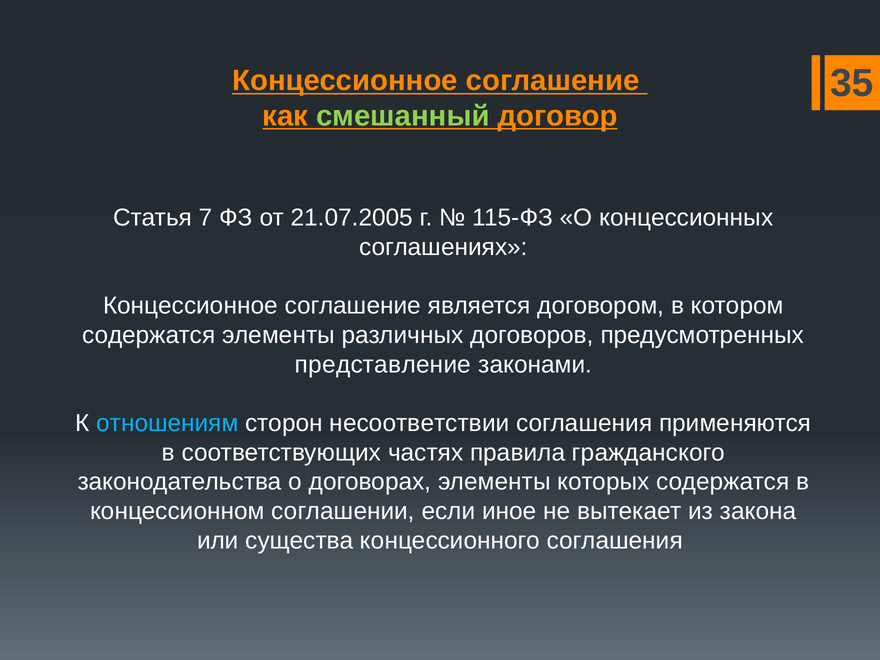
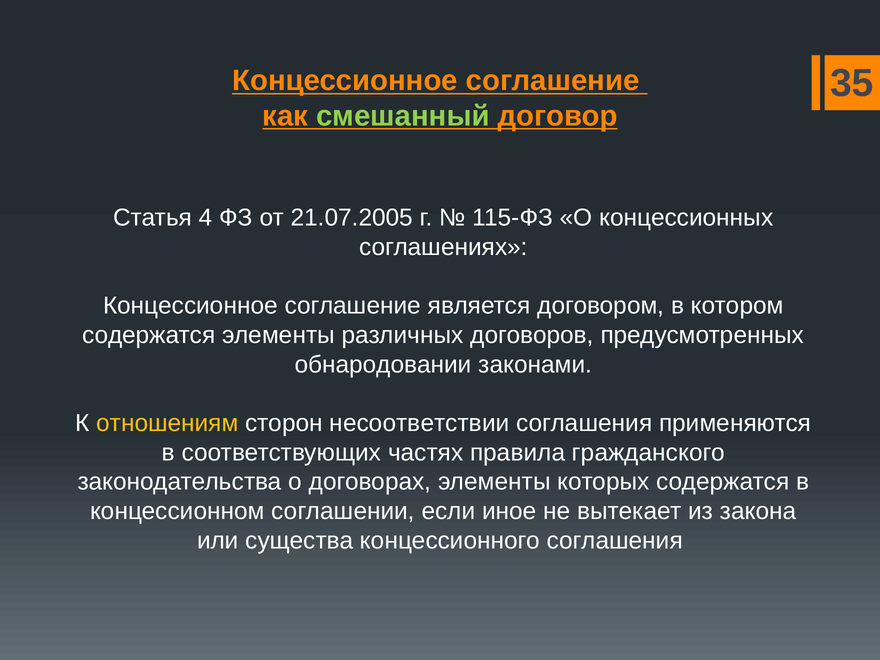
7: 7 -> 4 (206, 218)
представление: представление -> обнародовании (383, 365)
отношениям colour: light blue -> yellow (167, 423)
